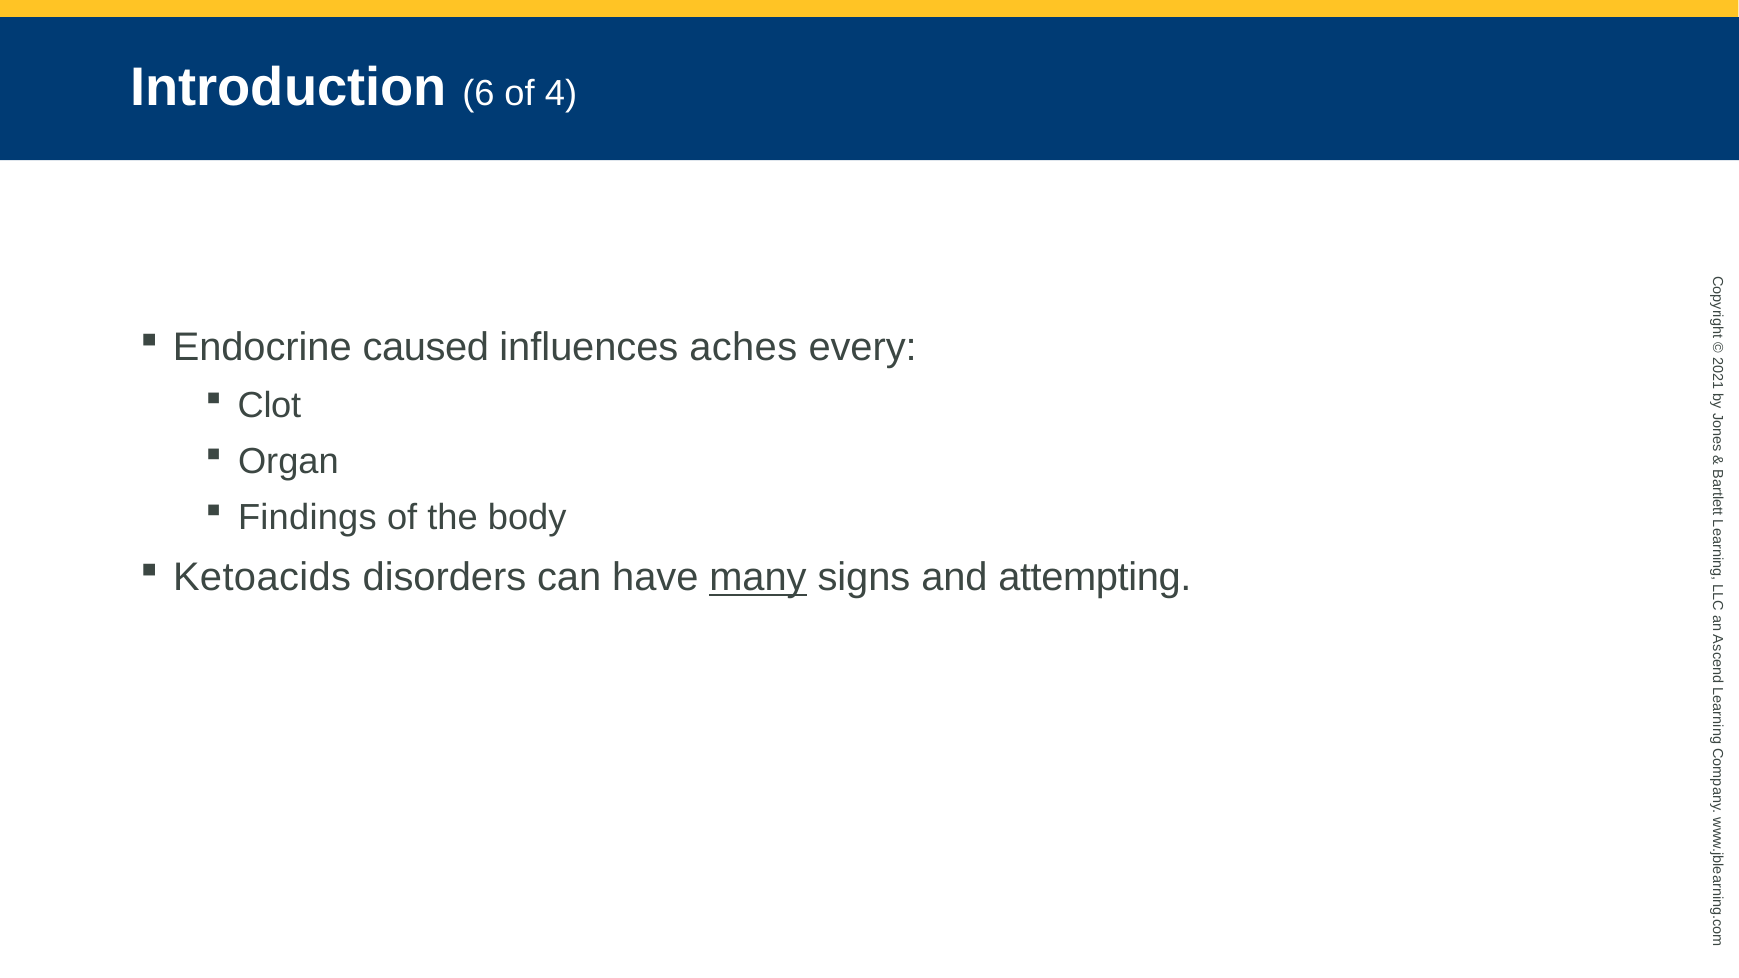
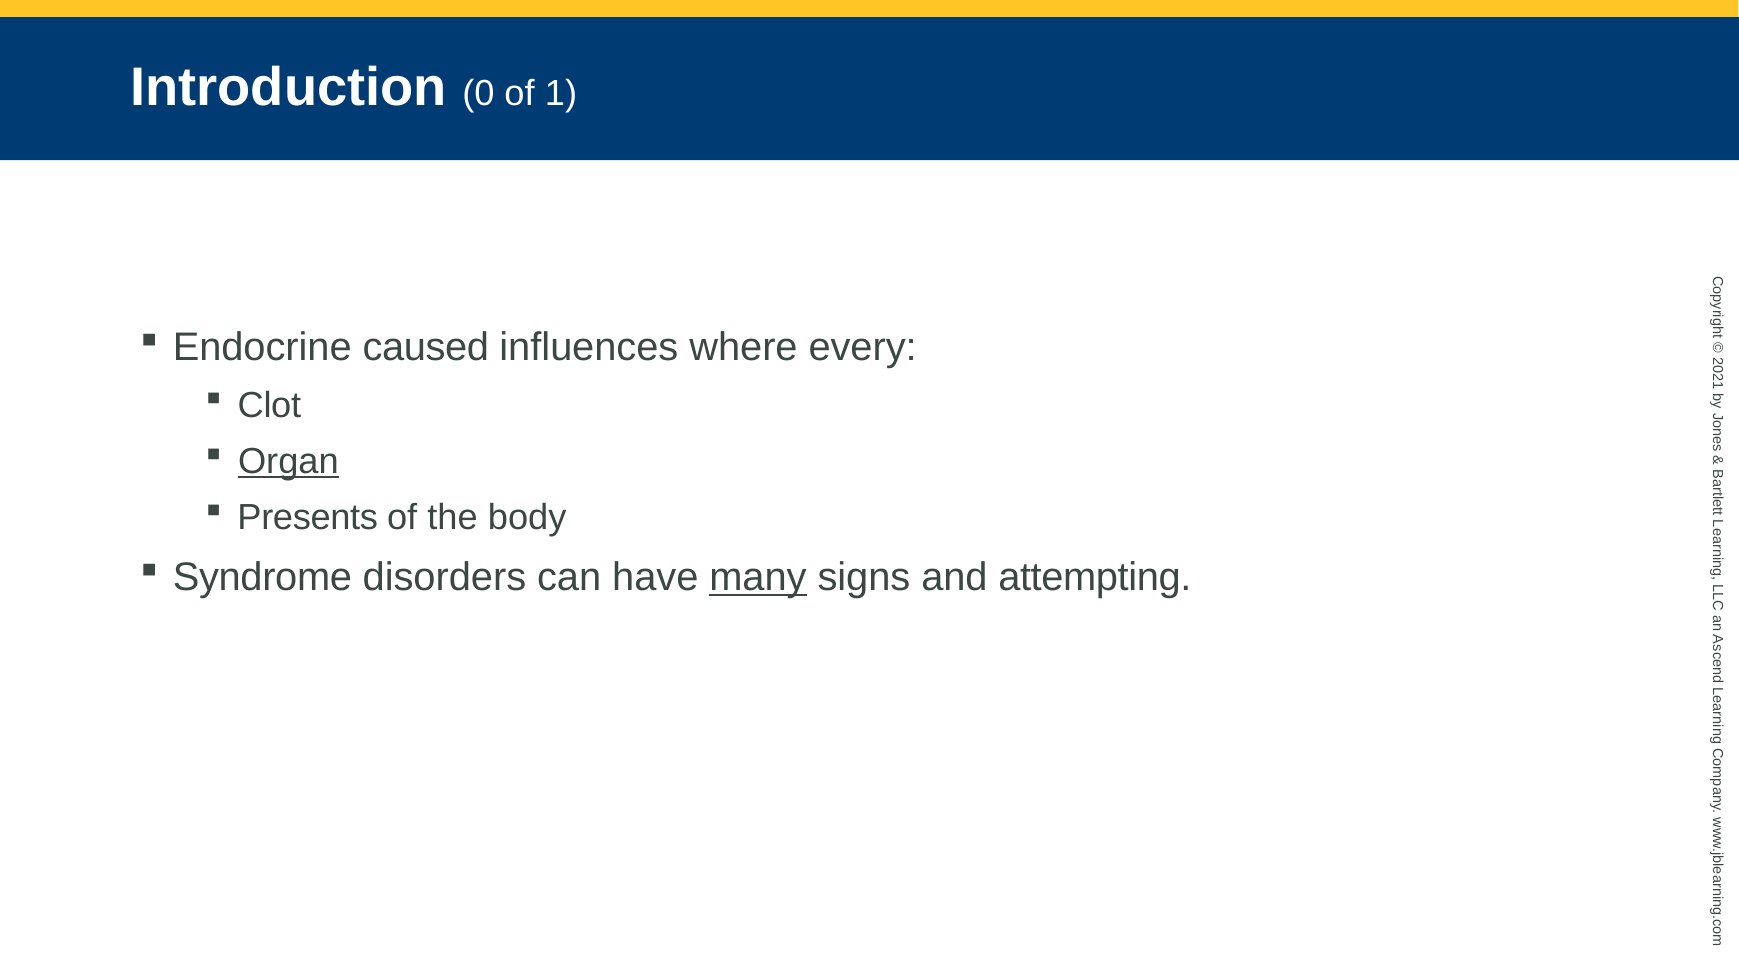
Introduction 6: 6 -> 0 (478, 93)
of 4: 4 -> 1 (561, 93)
aches: aches -> where (743, 348)
Organ underline: none -> present (288, 462)
Findings: Findings -> Presents (308, 518)
Ketoacids: Ketoacids -> Syndrome (262, 578)
